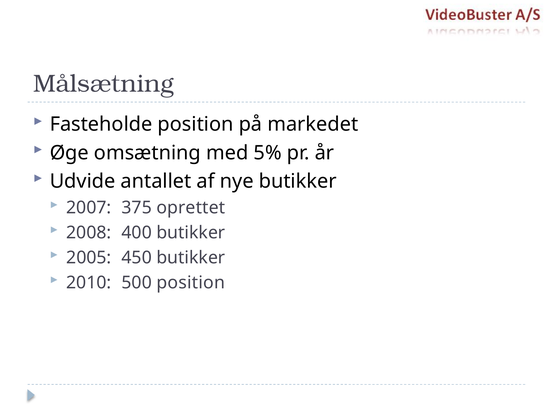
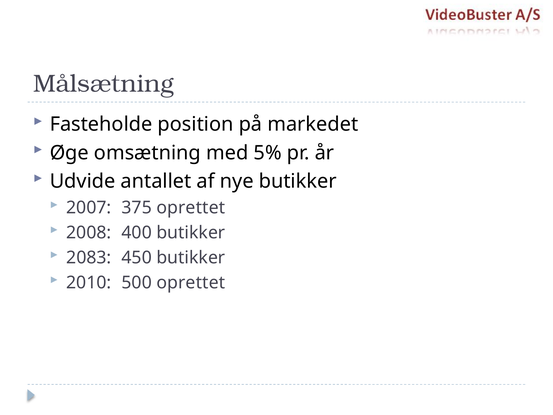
2005: 2005 -> 2083 (89, 258)
500 position: position -> oprettet (191, 283)
